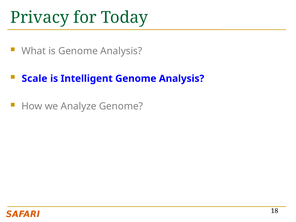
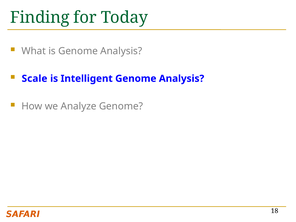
Privacy: Privacy -> Finding (40, 17)
